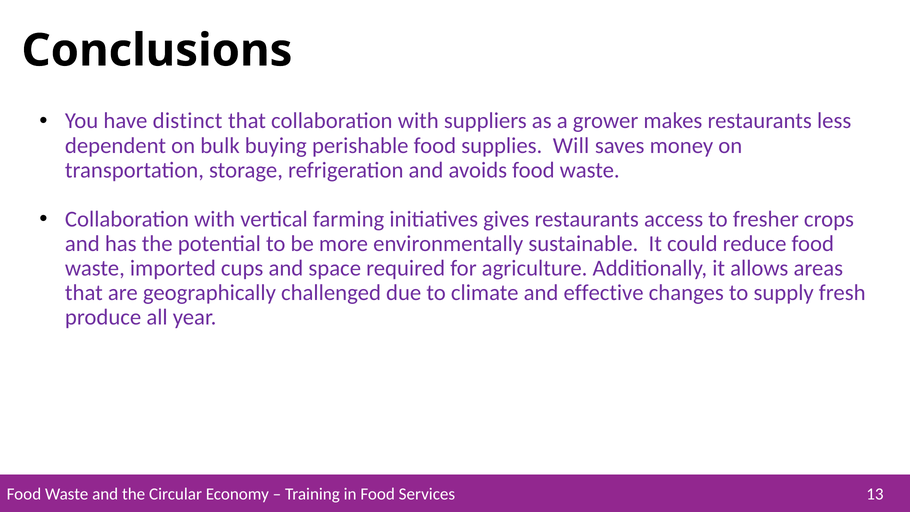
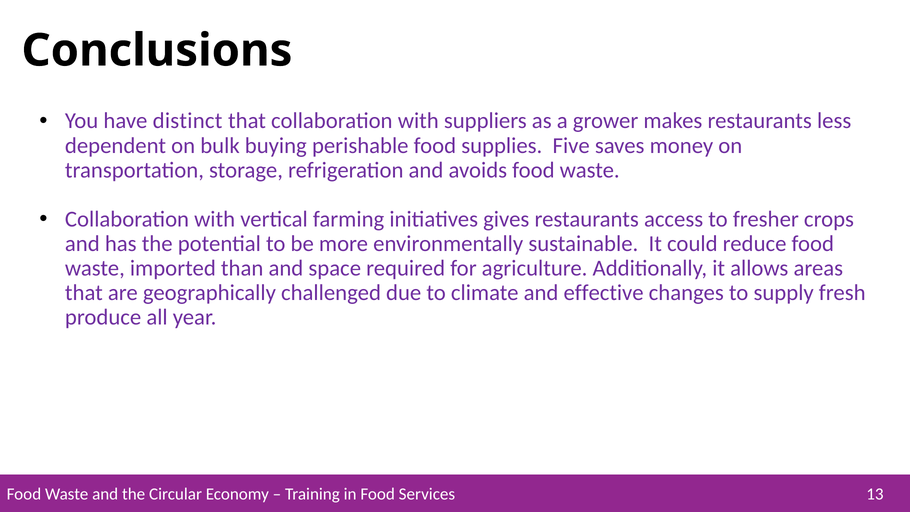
Will: Will -> Five (571, 145)
cups: cups -> than (242, 268)
